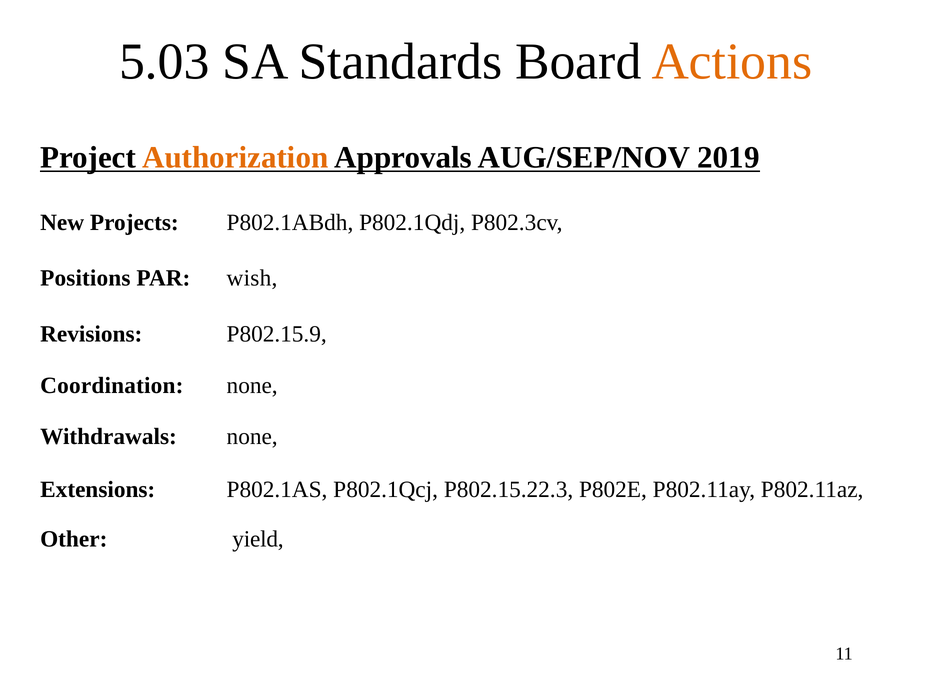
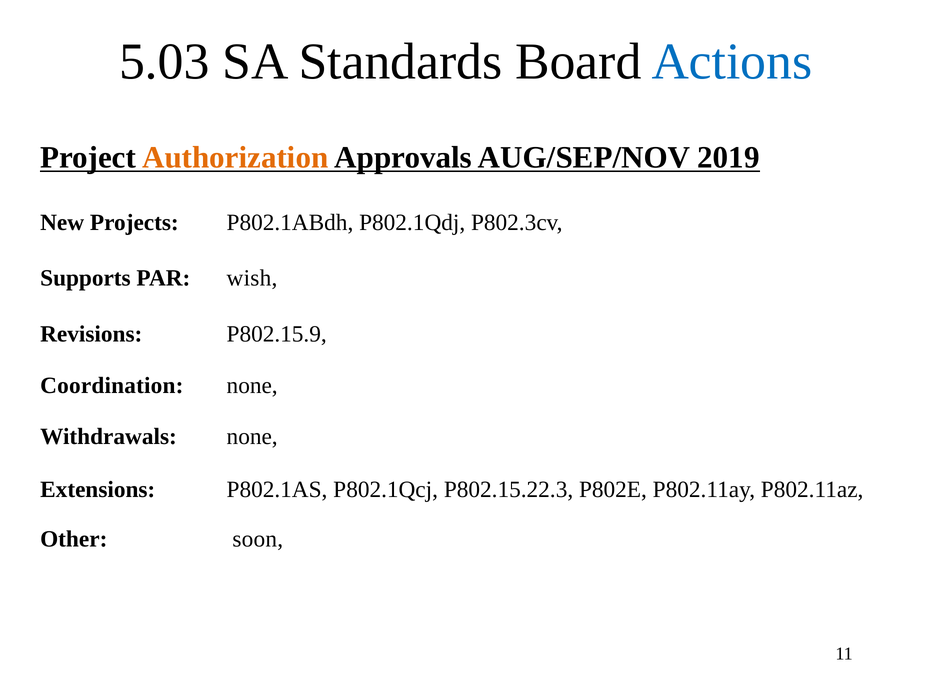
Actions colour: orange -> blue (732, 62)
Positions: Positions -> Supports (85, 278)
yield: yield -> soon (258, 539)
